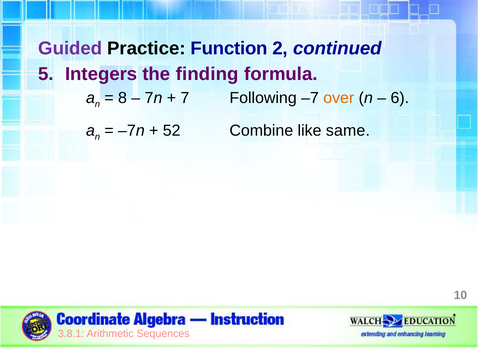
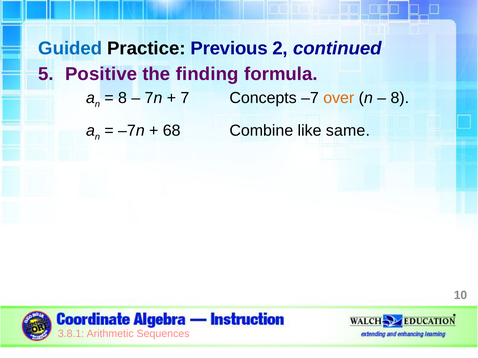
Guided colour: purple -> blue (70, 48)
Function: Function -> Previous (229, 48)
Integers: Integers -> Positive (101, 74)
Following: Following -> Concepts (263, 98)
6: 6 -> 8 (400, 98)
52: 52 -> 68 (172, 131)
